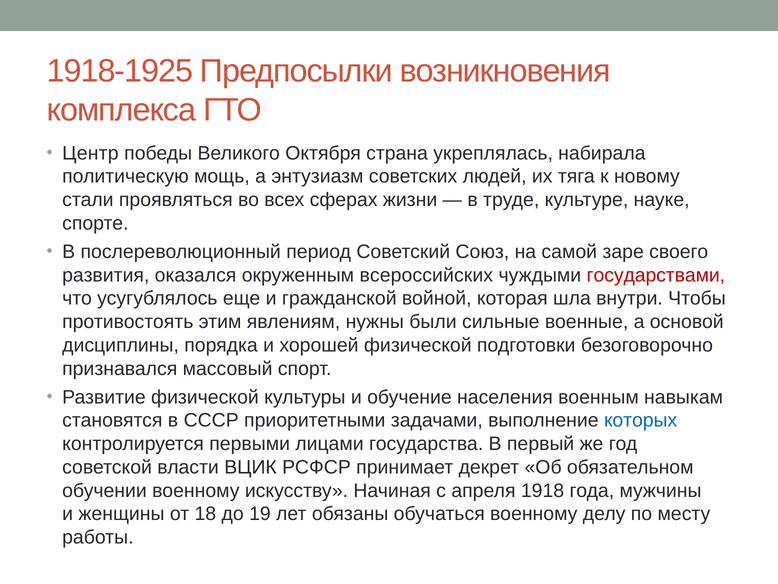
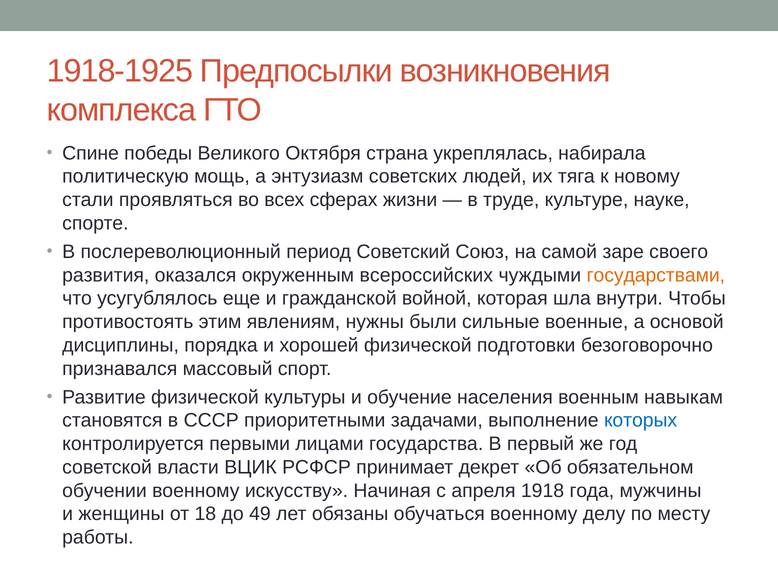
Центр: Центр -> Спине (91, 153)
государствами colour: red -> orange (656, 275)
19: 19 -> 49 (260, 514)
